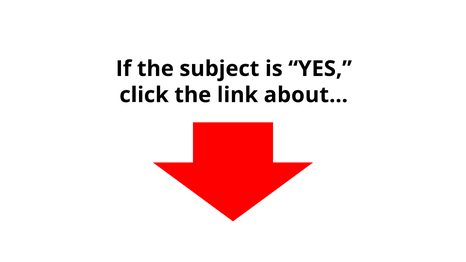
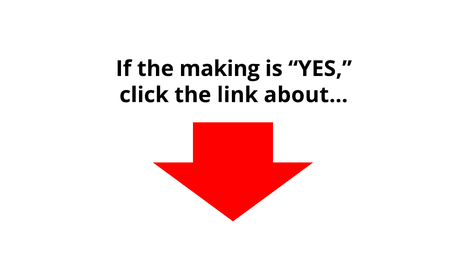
subject: subject -> making (220, 69)
